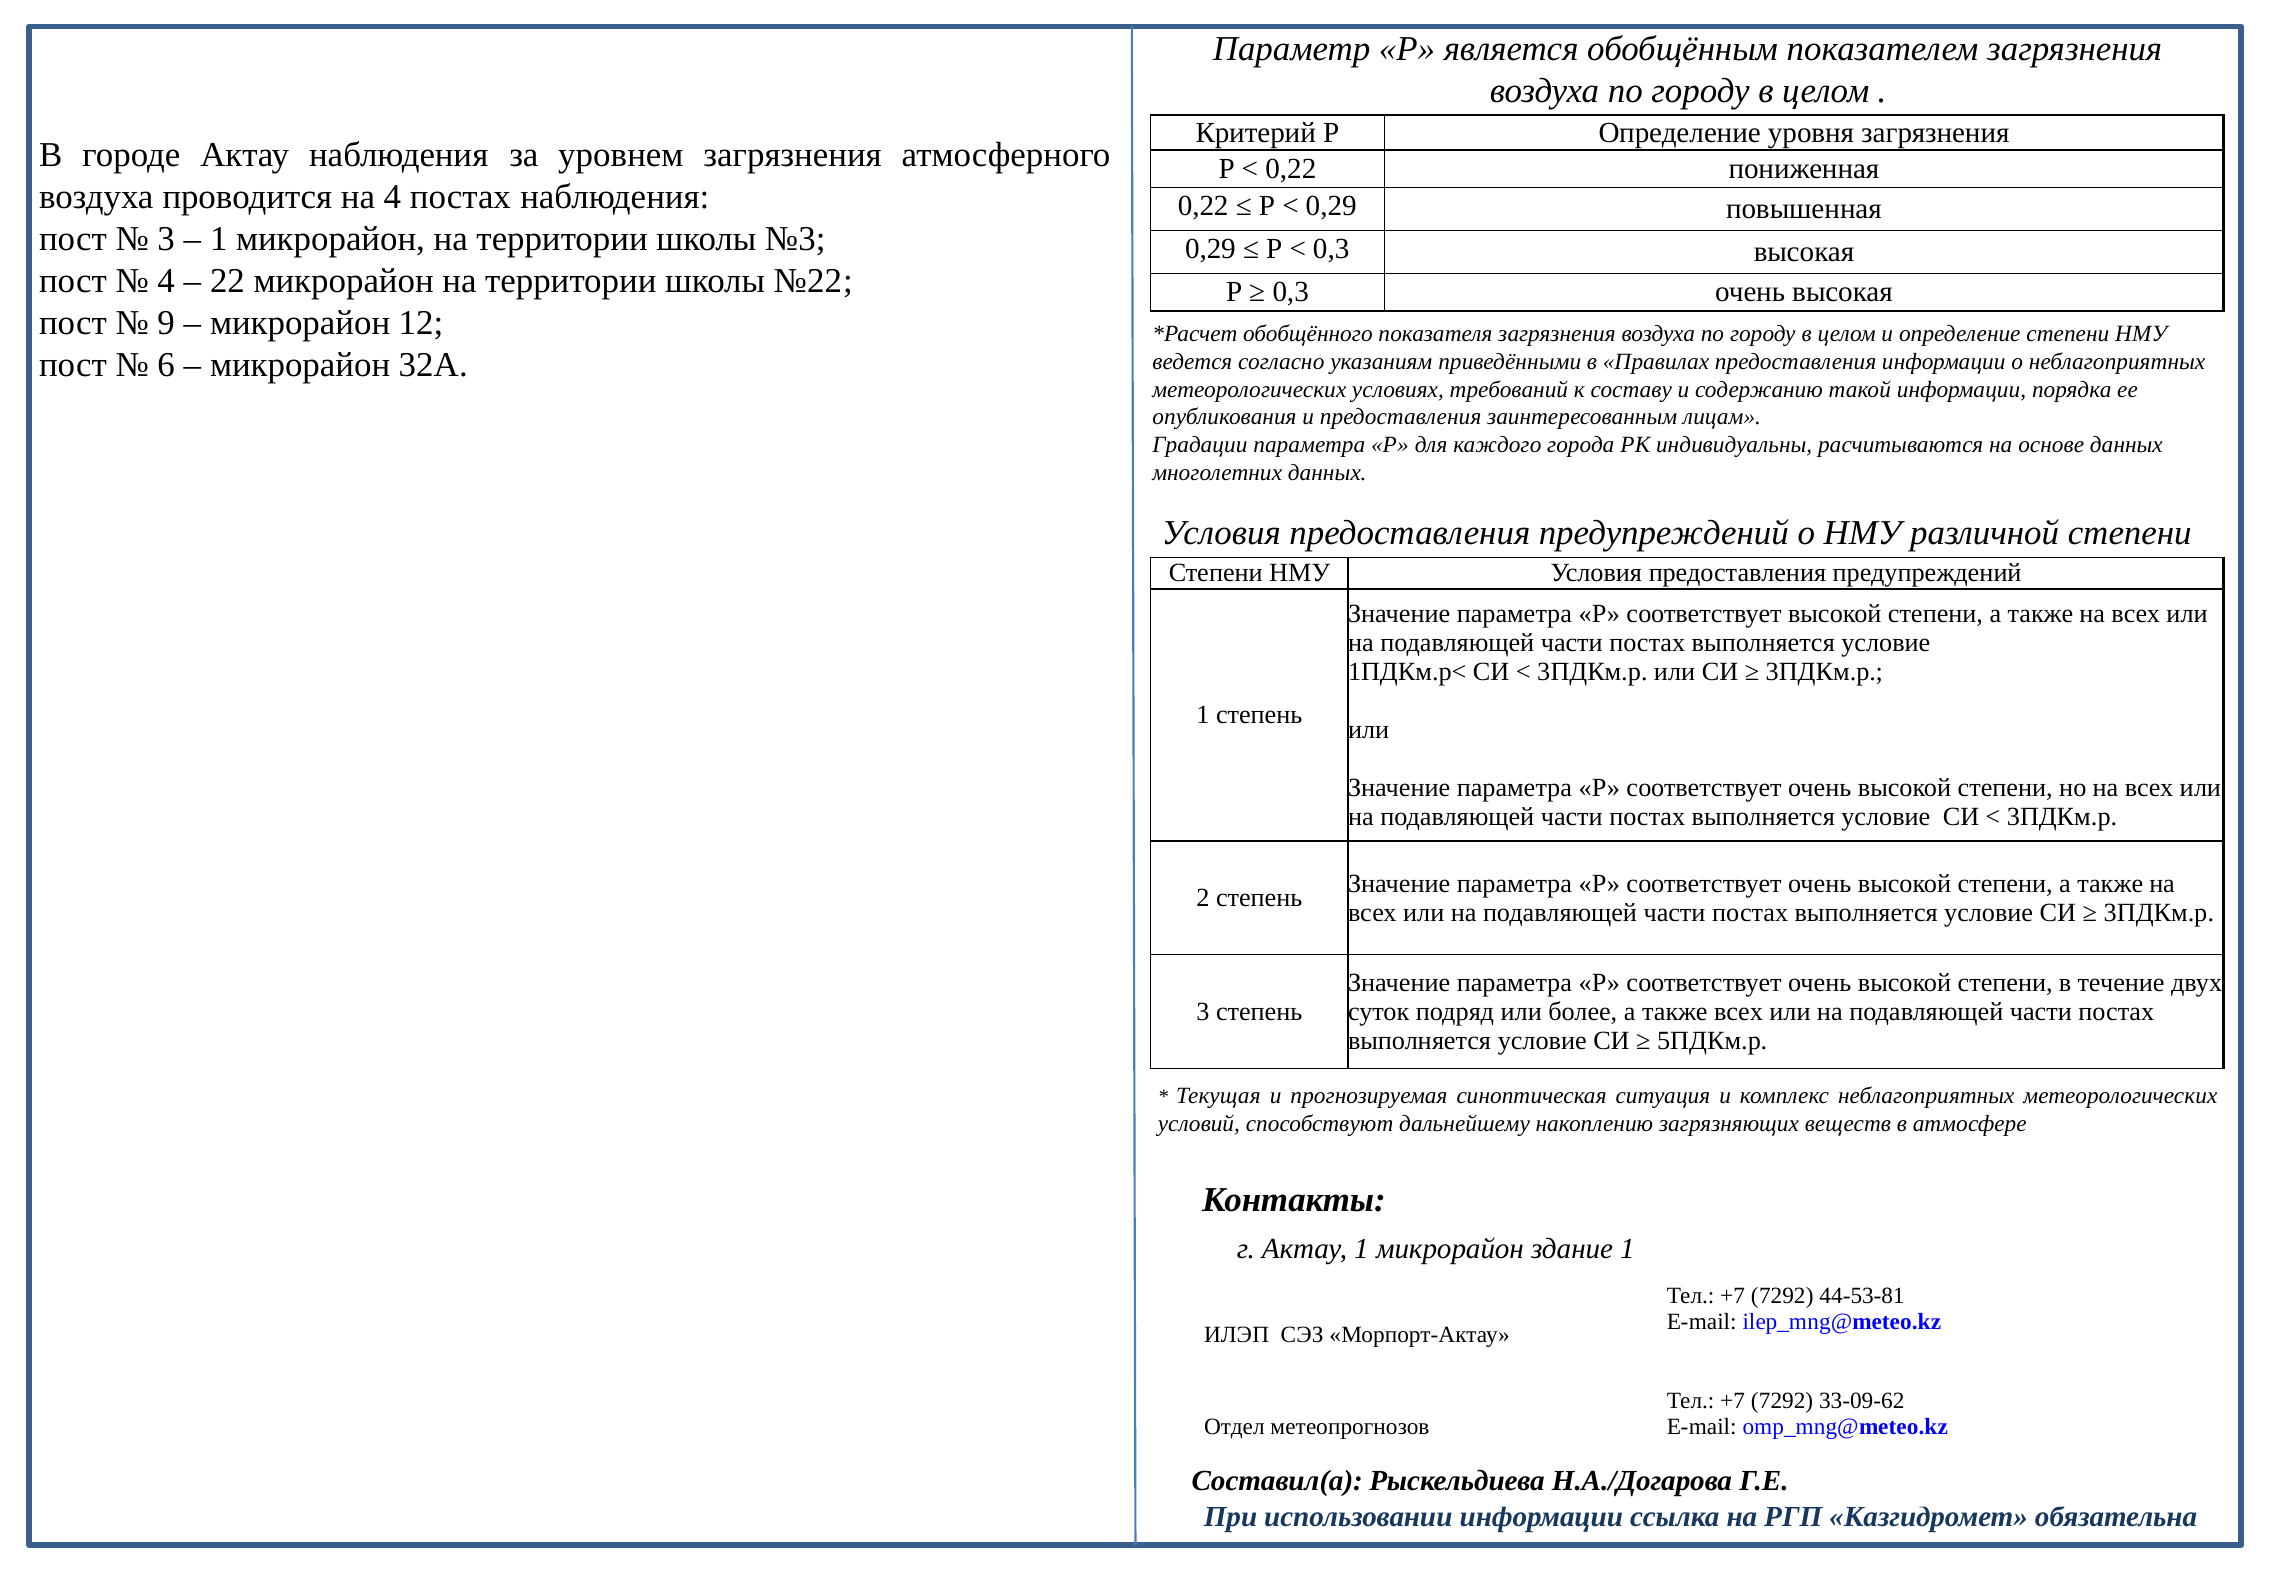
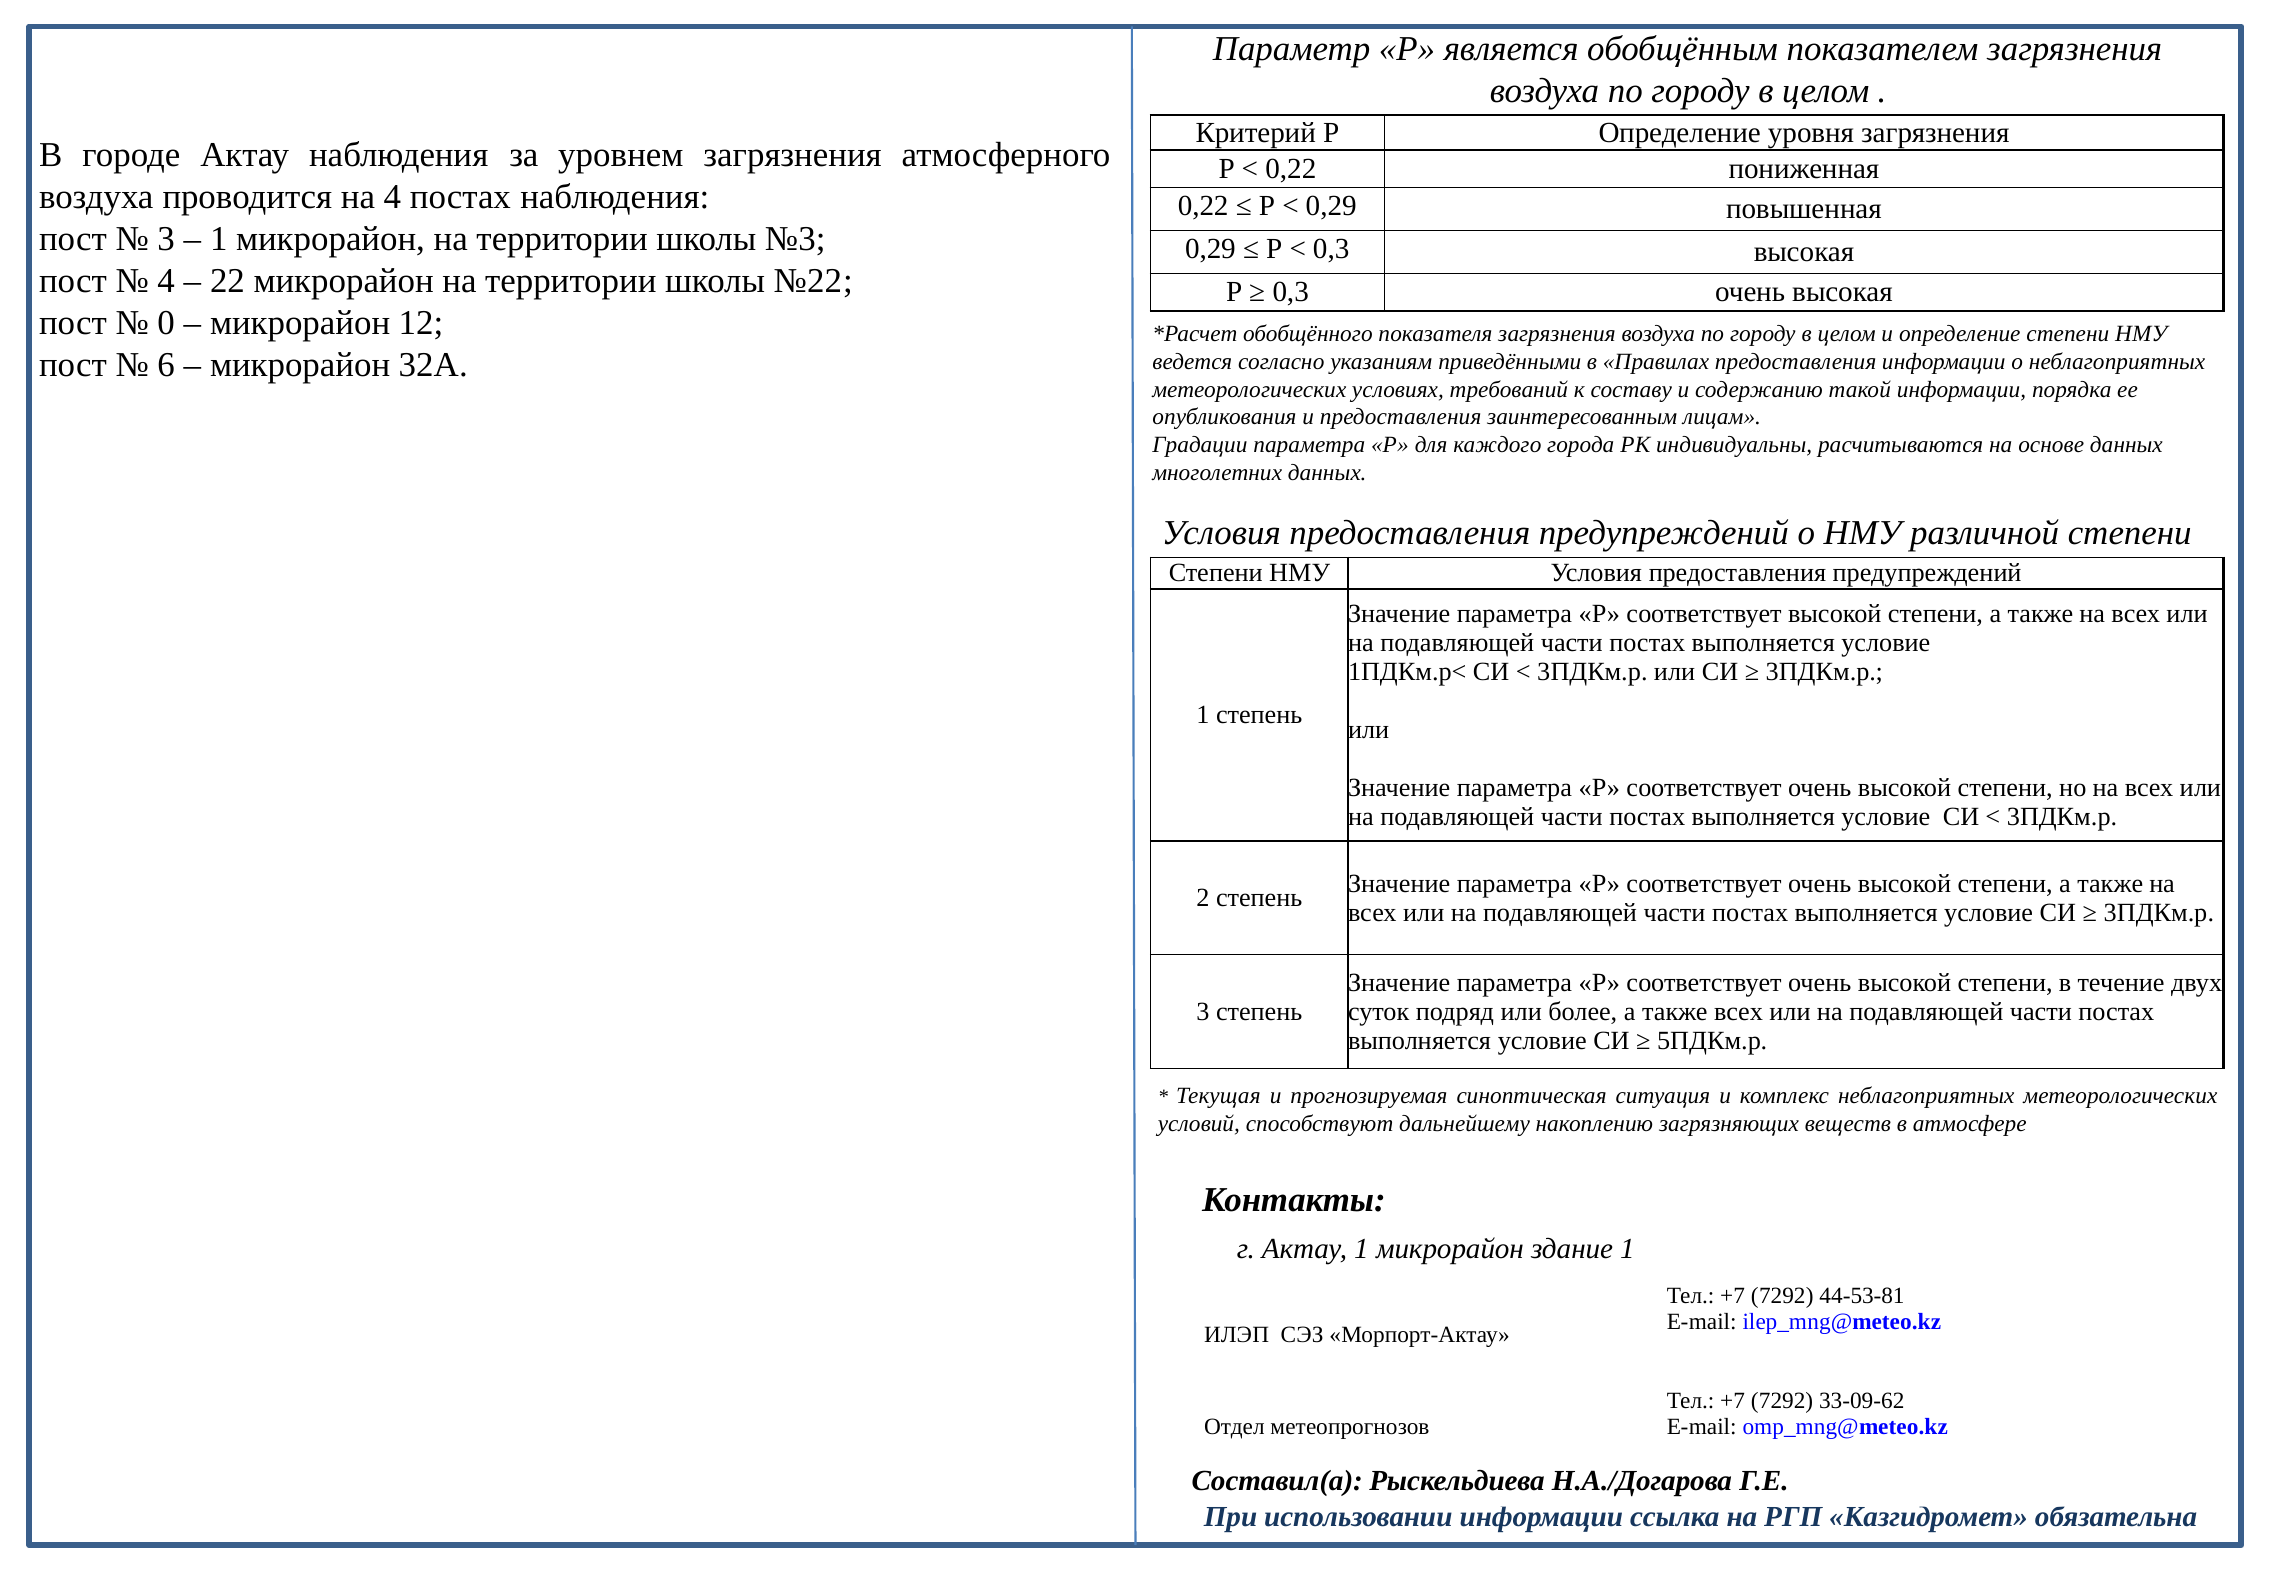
9: 9 -> 0 (166, 323)
